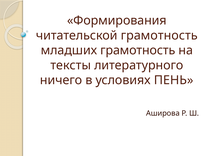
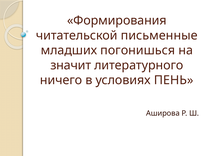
читательской грамотность: грамотность -> письменные (159, 35)
младших грамотность: грамотность -> погонишься (138, 50)
тексты: тексты -> значит (71, 65)
